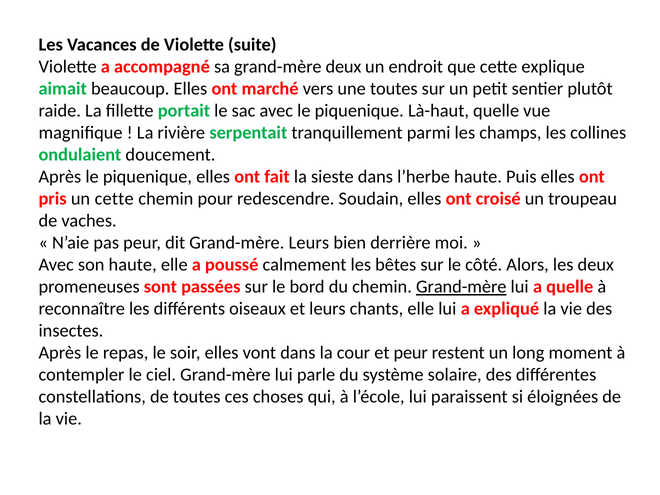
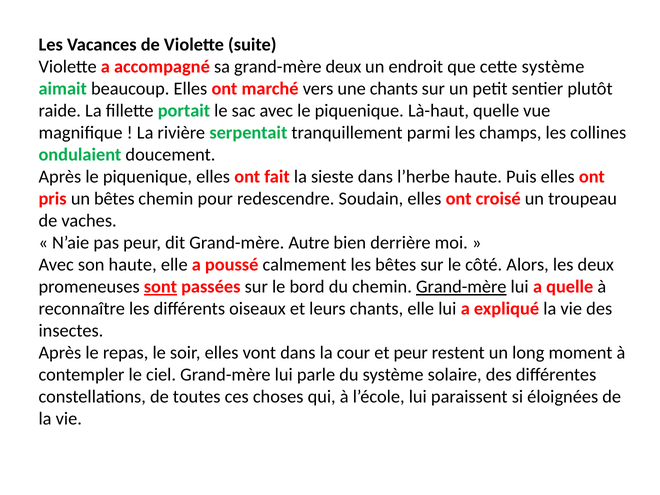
cette explique: explique -> système (553, 67)
une toutes: toutes -> chants (394, 89)
un cette: cette -> bêtes (114, 199)
Grand-mère Leurs: Leurs -> Autre (309, 243)
sont underline: none -> present (160, 287)
